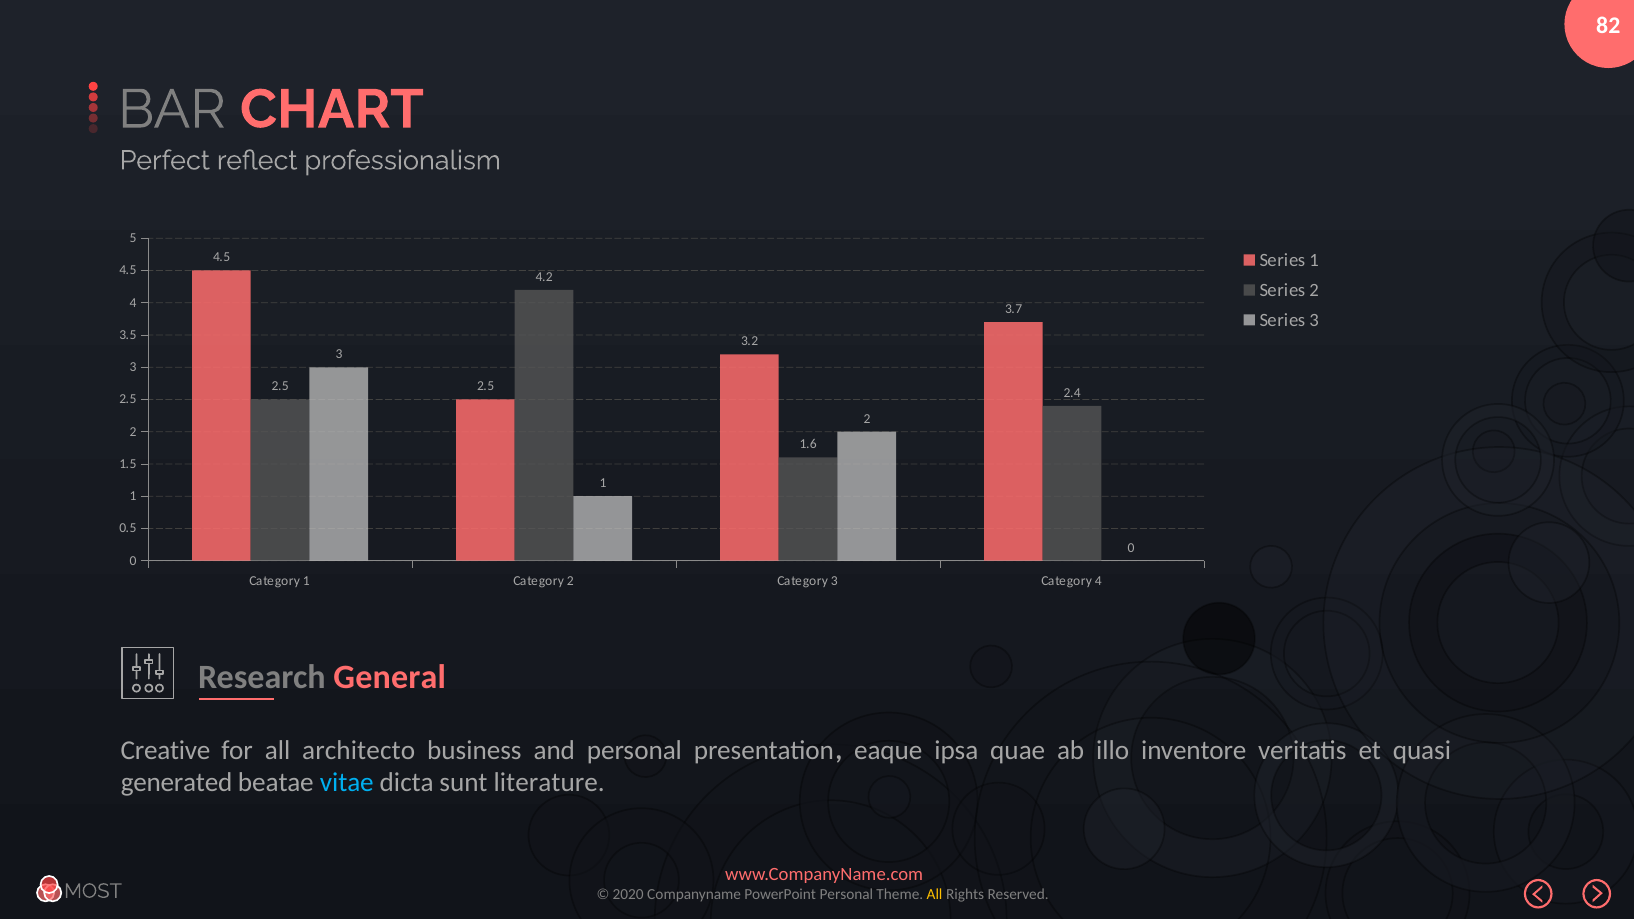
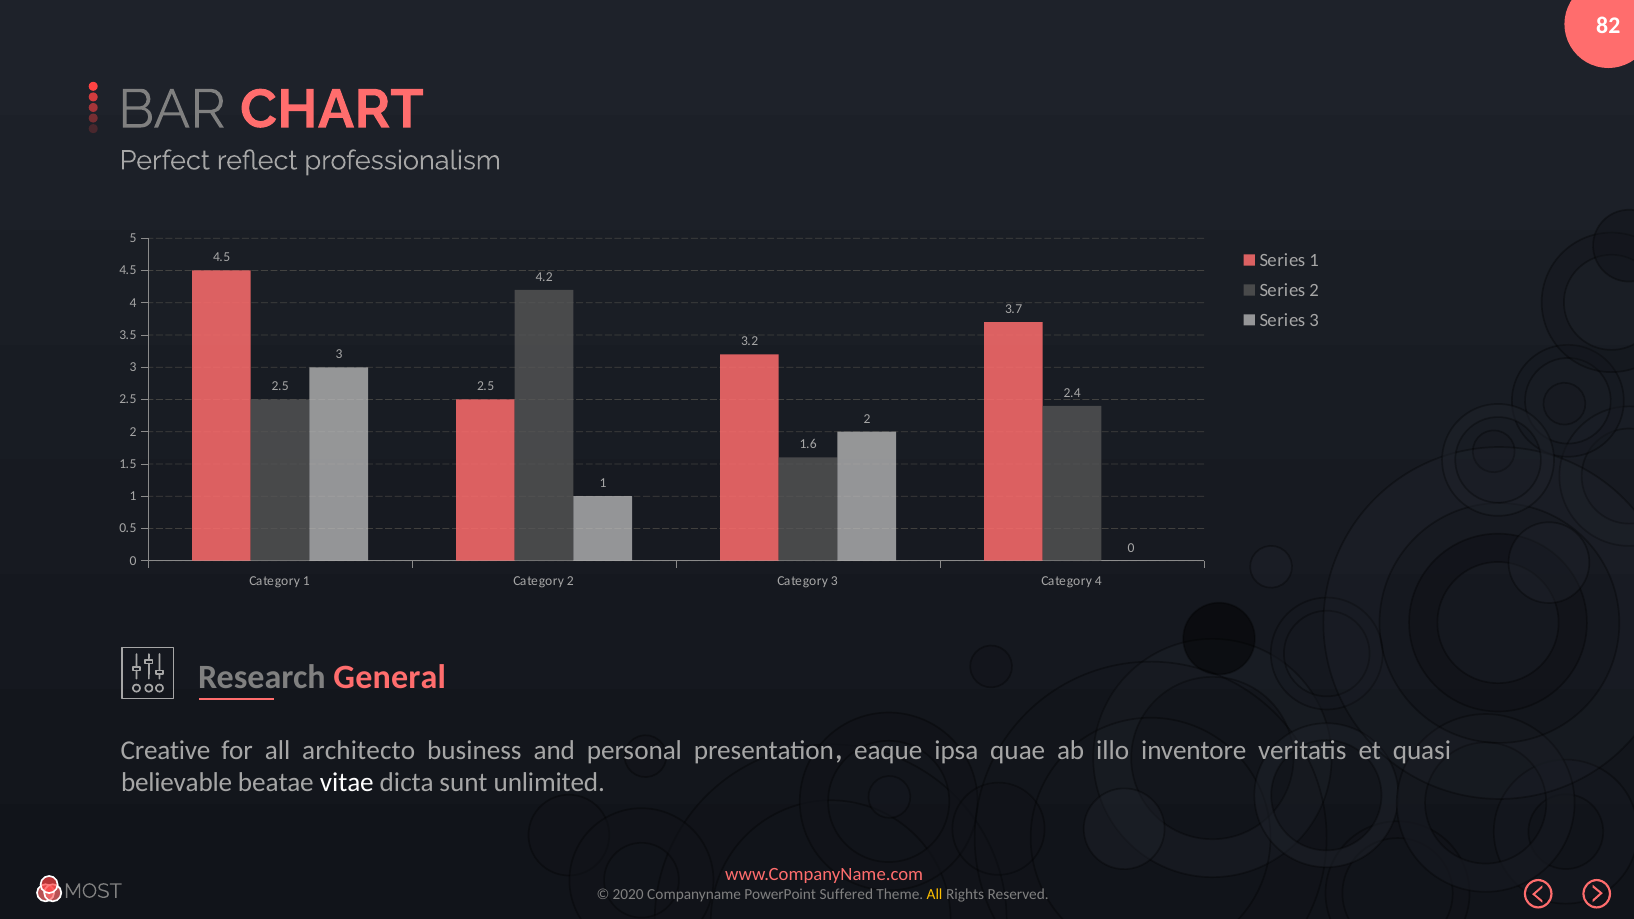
generated: generated -> believable (177, 783)
vitae colour: light blue -> white (347, 783)
literature: literature -> unlimited (549, 783)
Personal: Personal -> Suffered (846, 894)
